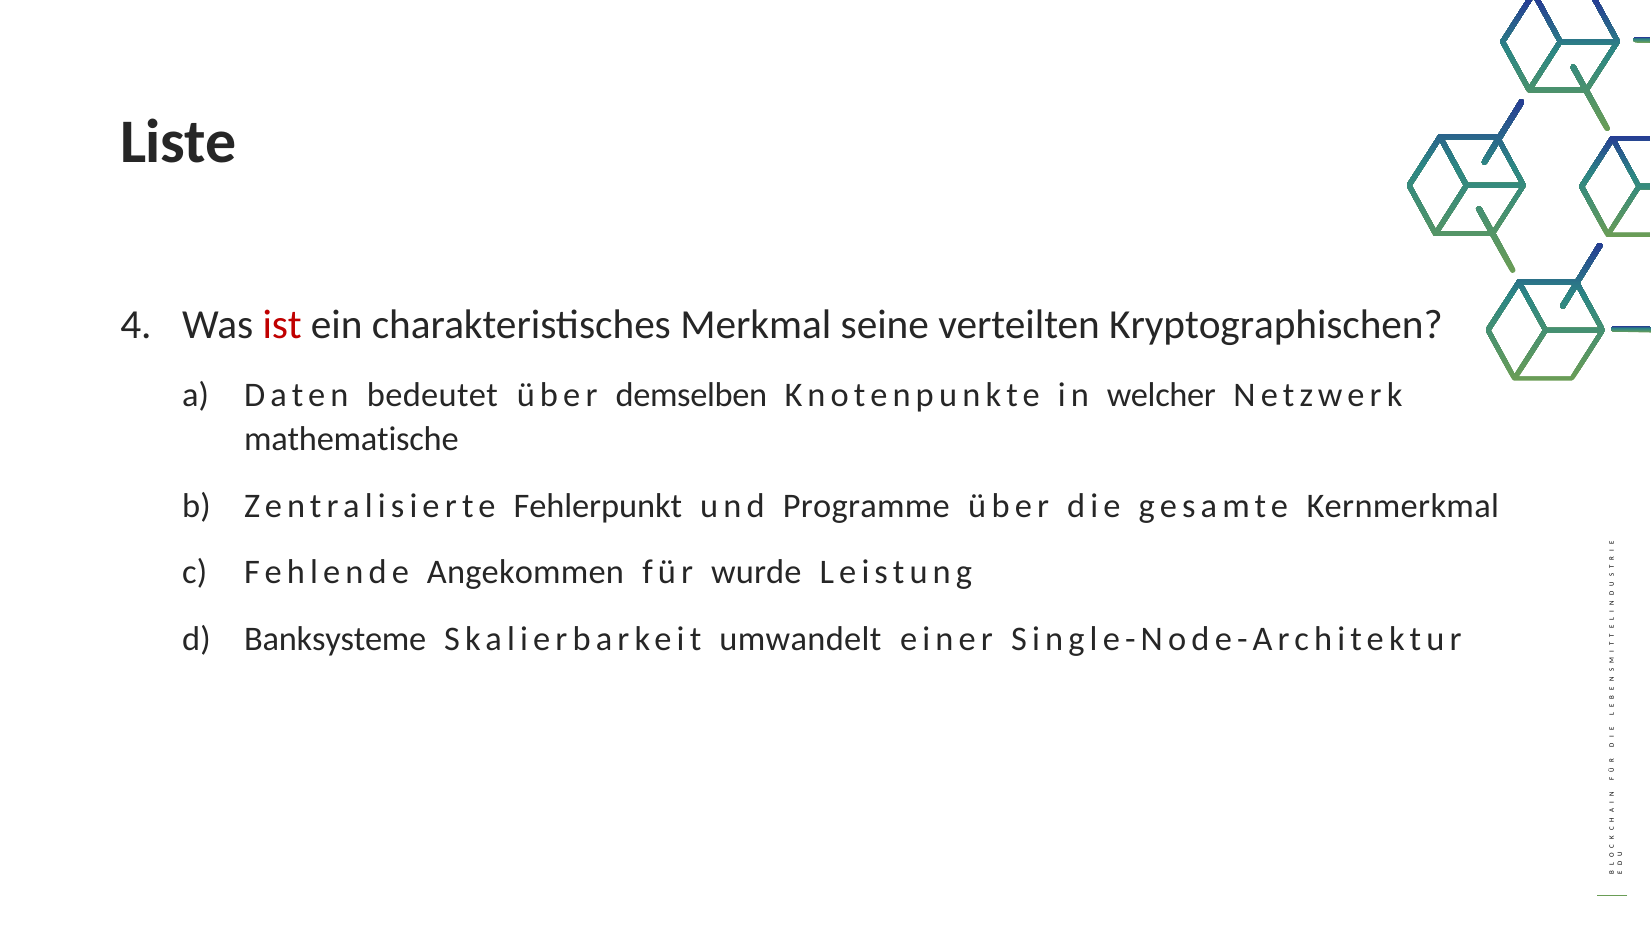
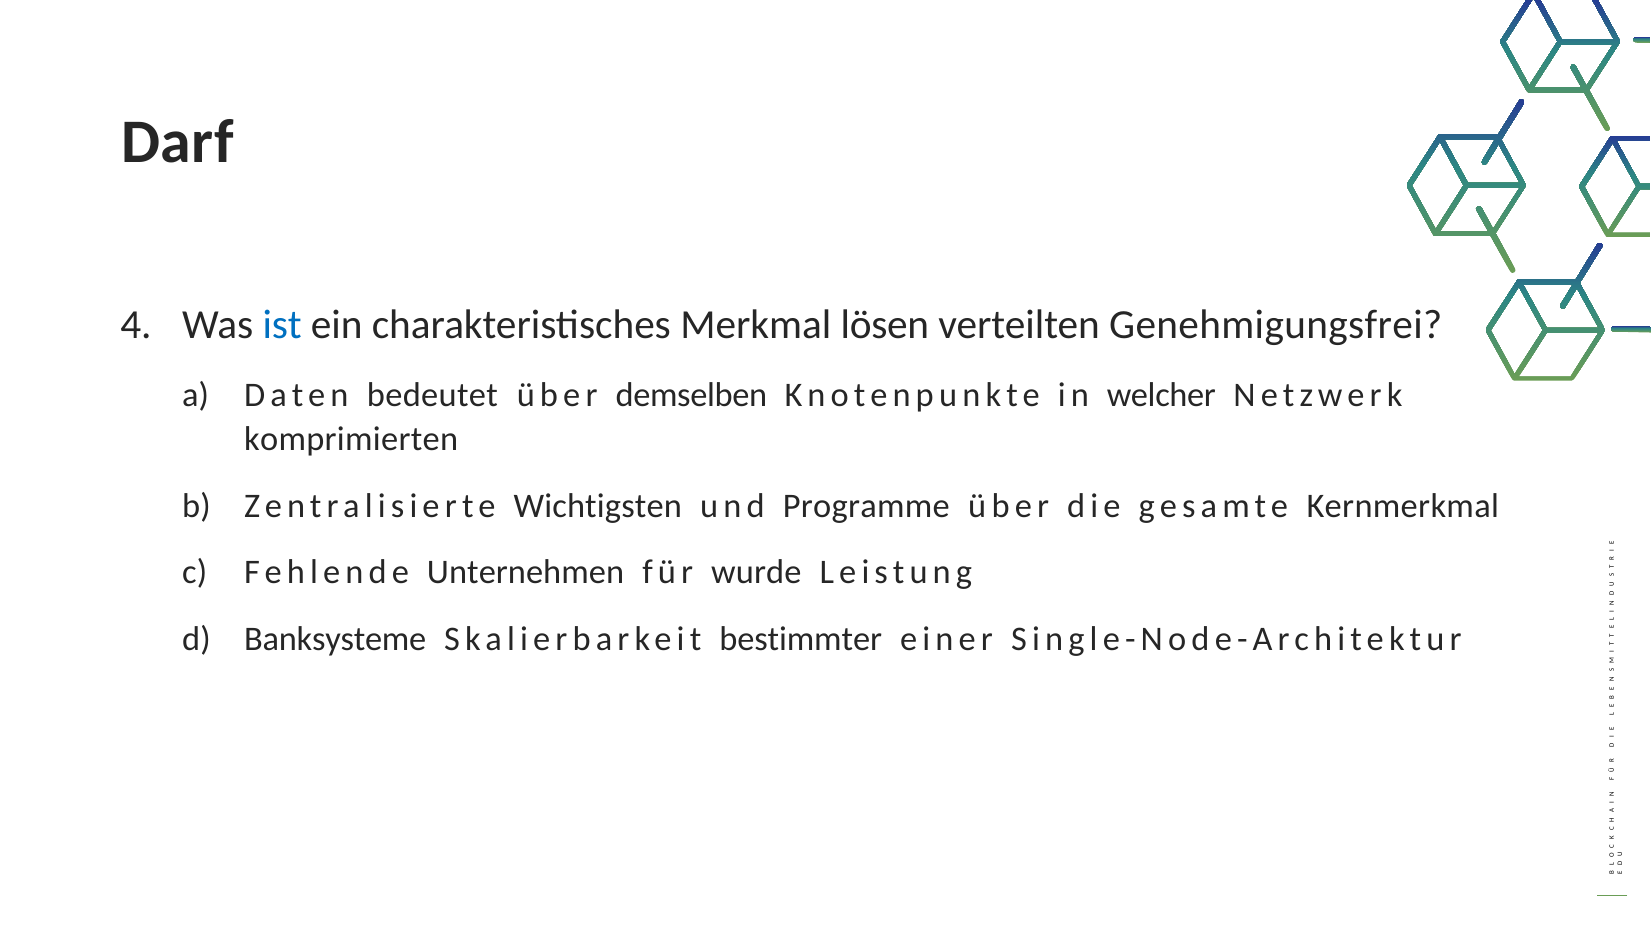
Liste: Liste -> Darf (178, 142)
ist colour: red -> blue (282, 325)
seine: seine -> lösen (885, 325)
Kryptographischen: Kryptographischen -> Genehmigungsfrei (1276, 325)
mathematische: mathematische -> komprimierten (351, 439)
Fehlerpunkt: Fehlerpunkt -> Wichtigsten (598, 506)
Angekommen: Angekommen -> Unternehmen (526, 572)
umwandelt: umwandelt -> bestimmter (801, 639)
